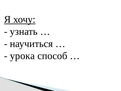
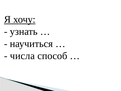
урока: урока -> числа (22, 56)
